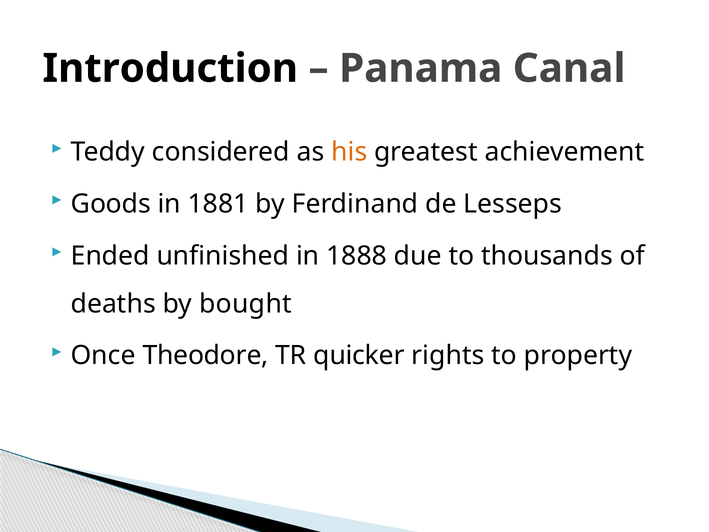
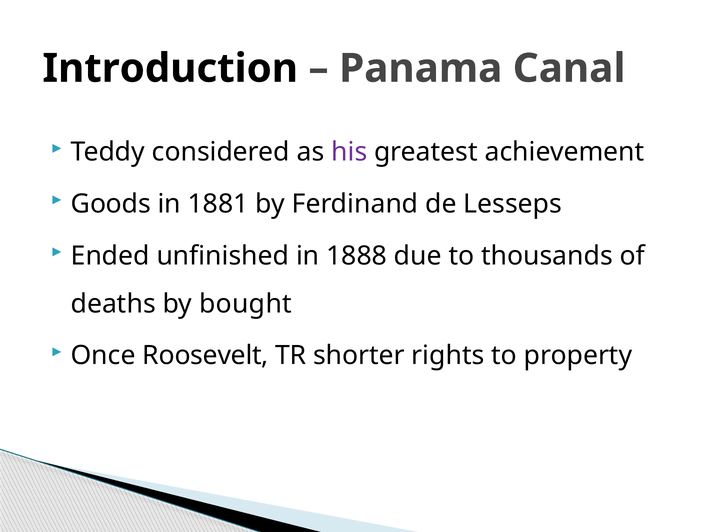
his colour: orange -> purple (349, 152)
Theodore: Theodore -> Roosevelt (206, 356)
quicker: quicker -> shorter (359, 356)
